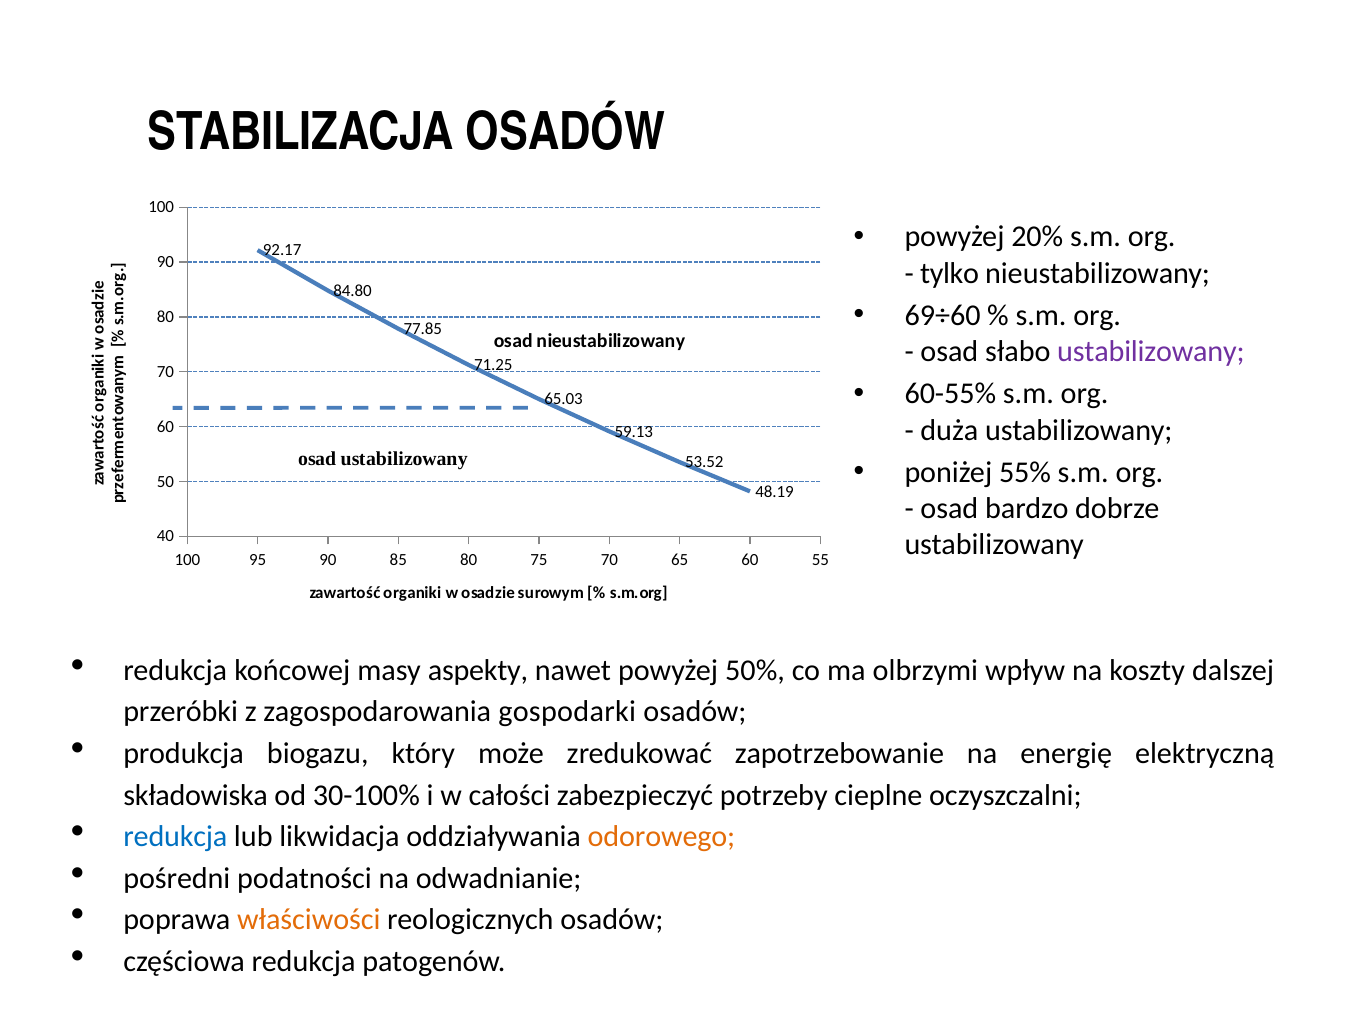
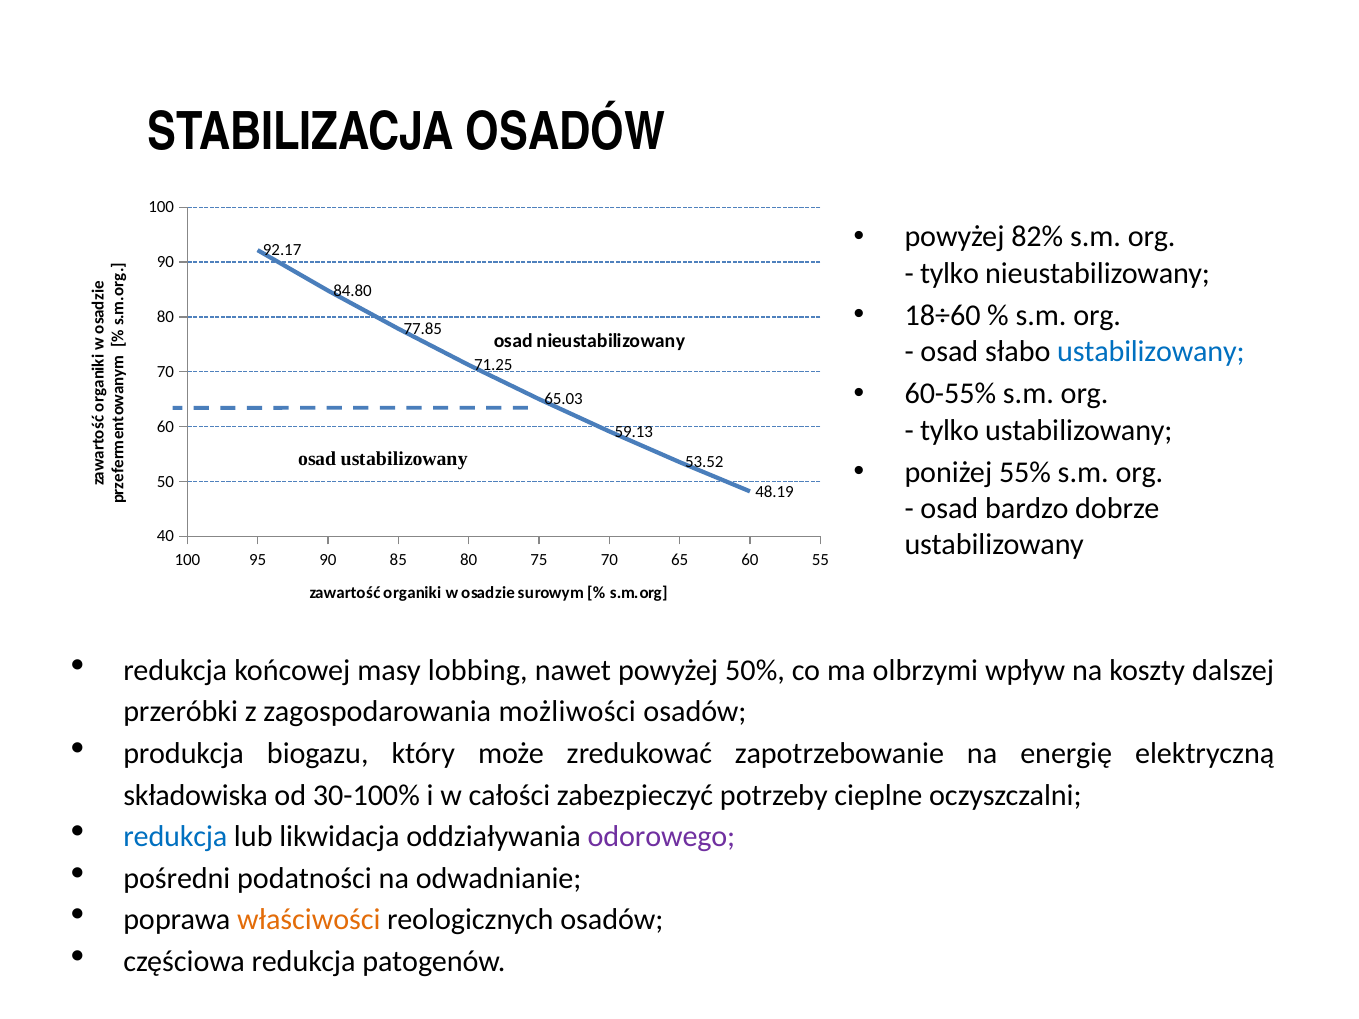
20%: 20% -> 82% (1037, 237)
69÷60: 69÷60 -> 18÷60 (943, 315)
ustabilizowany colour: purple -> blue (1151, 352)
duża: duża -> tylko (950, 430)
aspekty: aspekty -> lobbing (478, 670)
gospodarki: gospodarki -> możliwości (567, 712)
odorowego colour: orange -> purple (661, 837)
